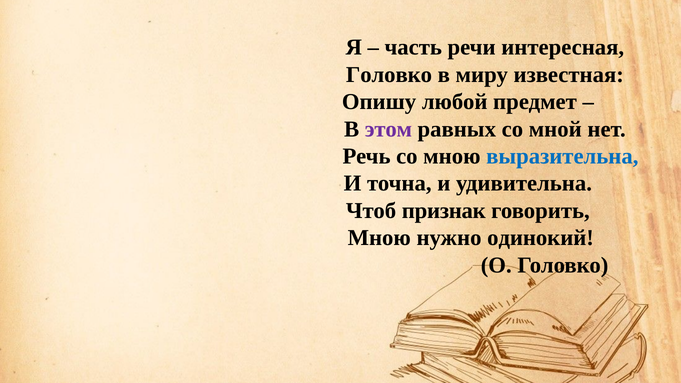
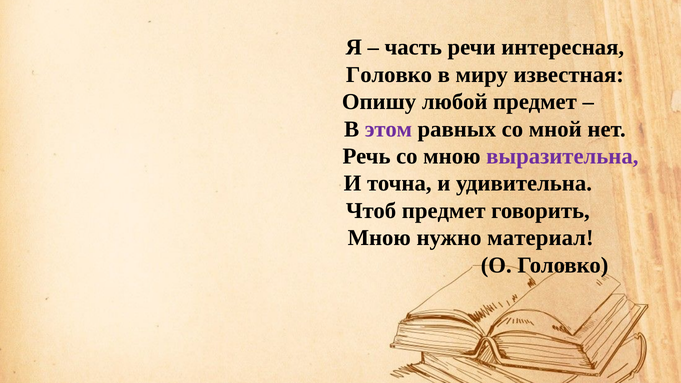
выразительна colour: blue -> purple (562, 156)
Чтоб признак: признак -> предмет (444, 211)
одинокий: одинокий -> материал (540, 238)
